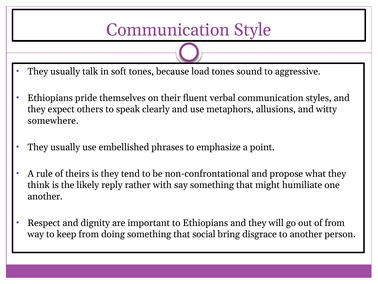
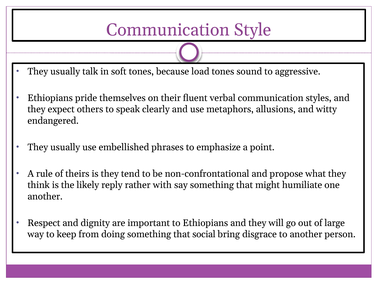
somewhere: somewhere -> endangered (53, 120)
of from: from -> large (335, 223)
